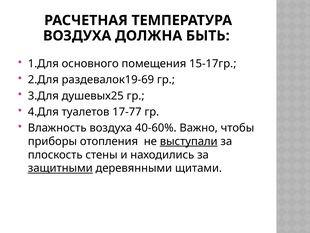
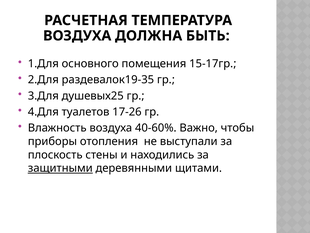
раздевалок19-69: раздевалок19-69 -> раздевалок19-35 (108, 80)
17-77: 17-77 -> 17-26 (127, 112)
выступали underline: present -> none (189, 141)
